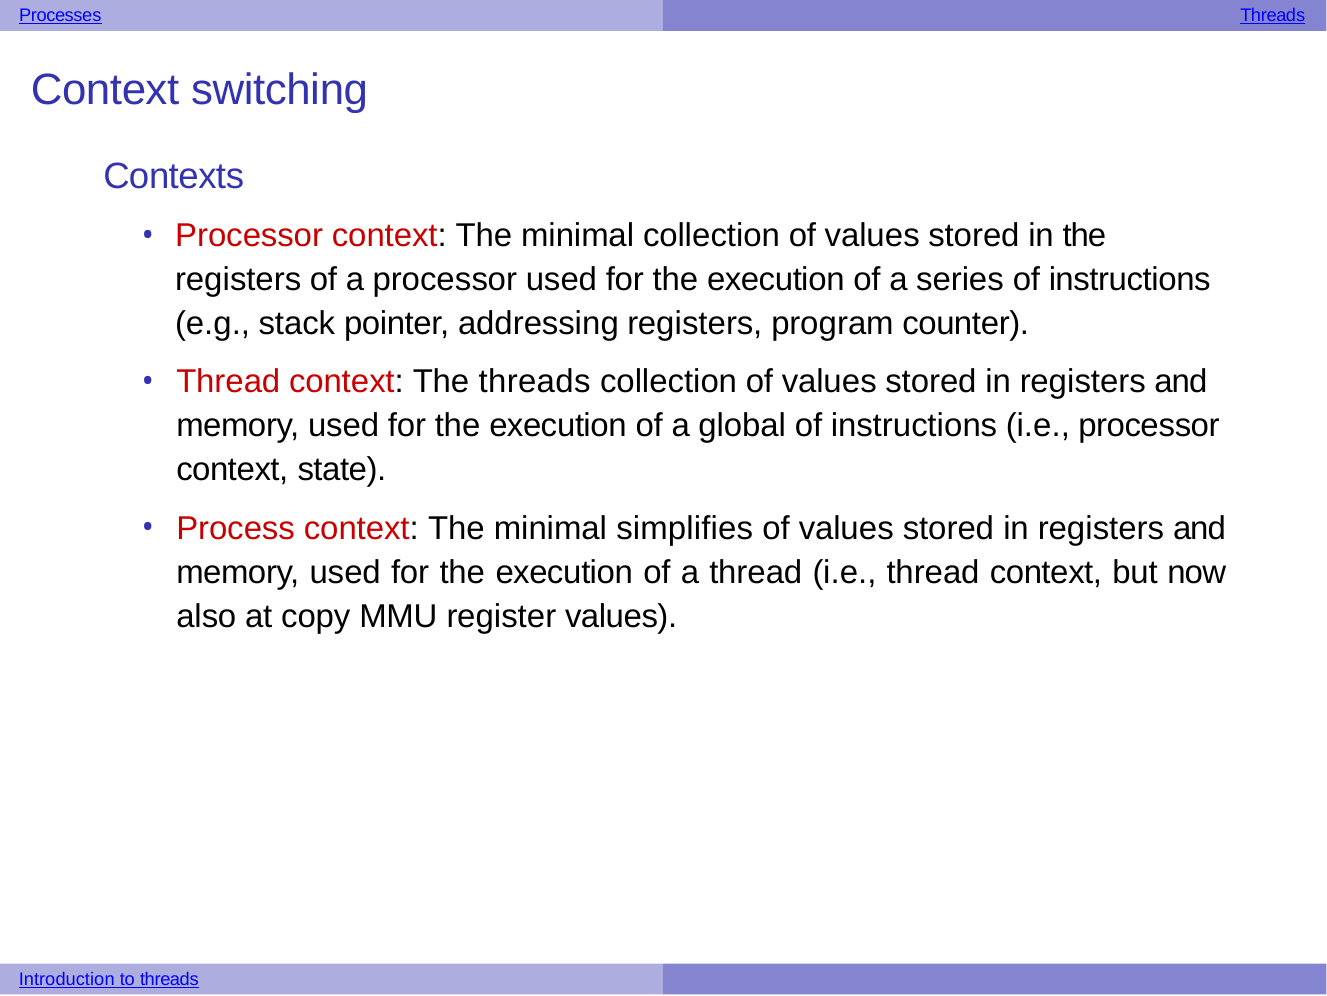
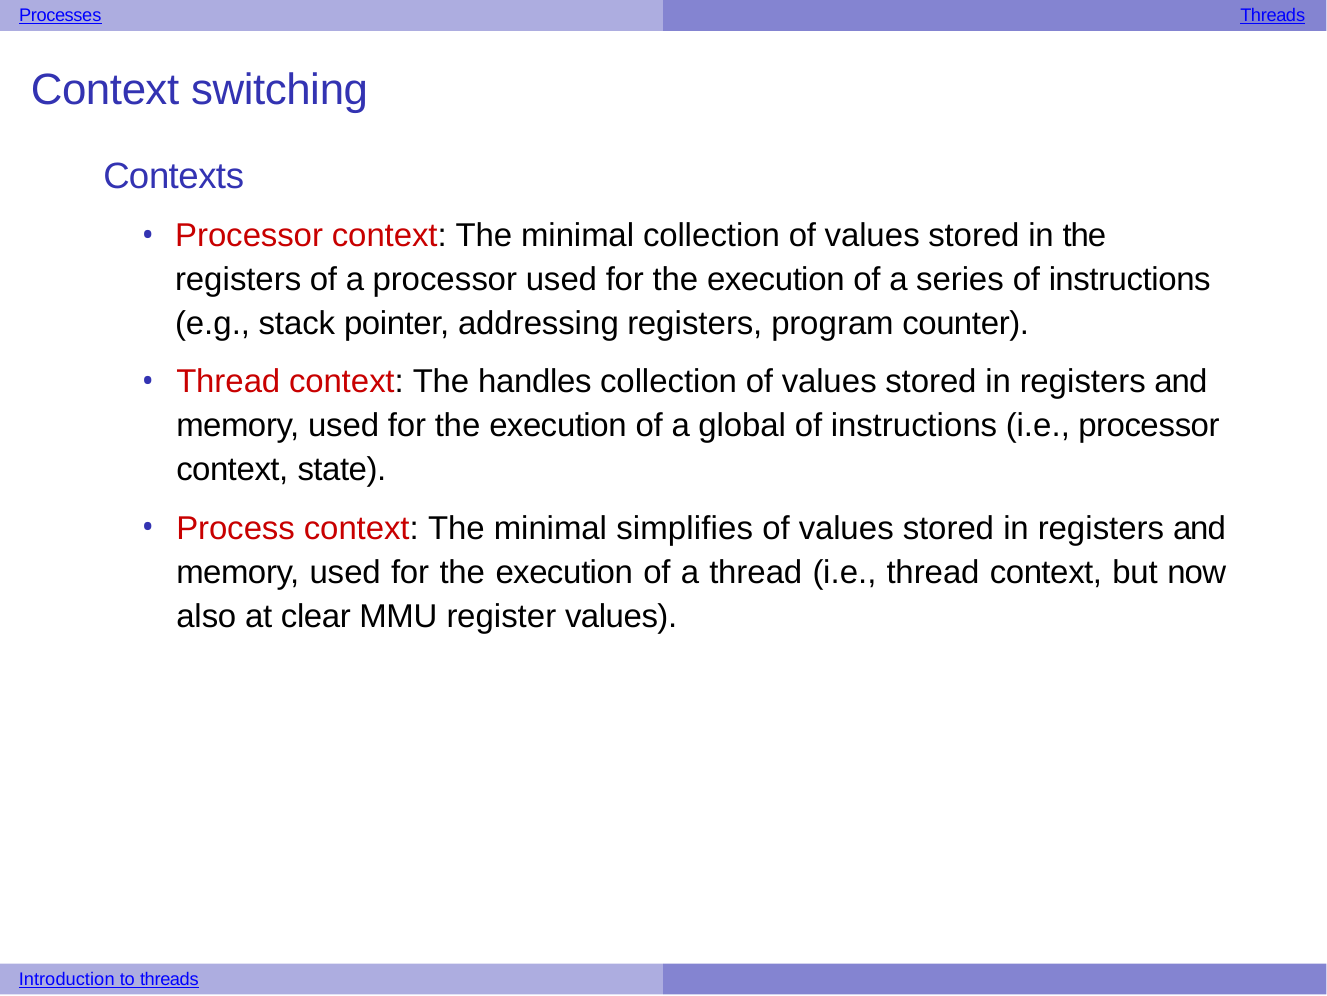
The threads: threads -> handles (535, 382)
copy: copy -> clear (316, 616)
